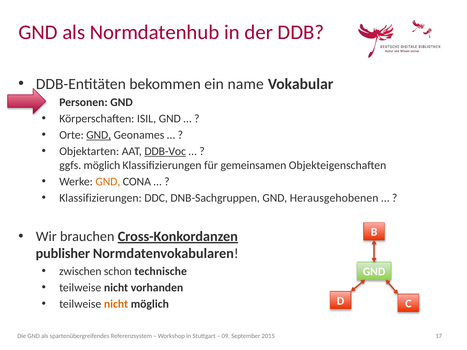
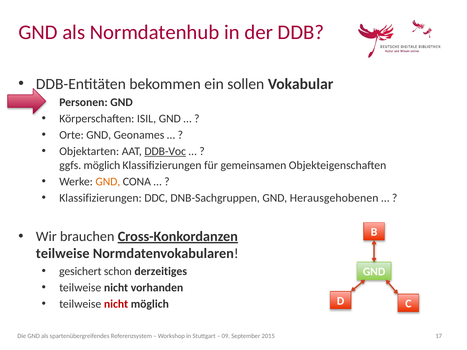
name: name -> sollen (246, 84)
GND underline: present -> none (99, 135)
publisher: publisher -> teilweise (63, 254)
zwischen: zwischen -> gesichert (80, 272)
technische: technische -> derzeitiges (161, 272)
nicht colour: orange -> red (116, 304)
